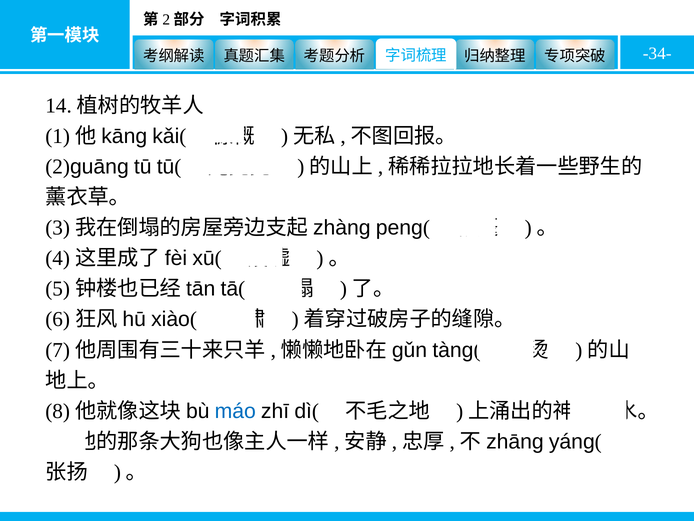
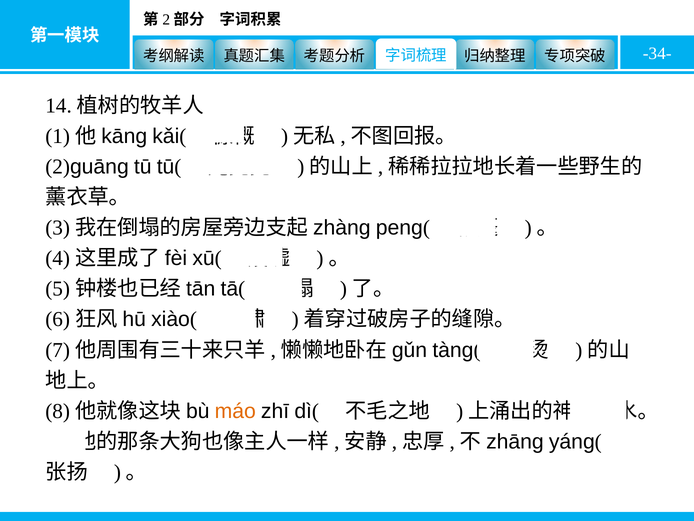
máo colour: blue -> orange (235, 411)
